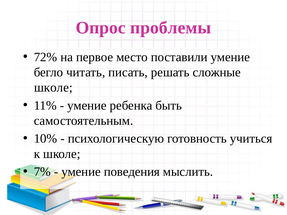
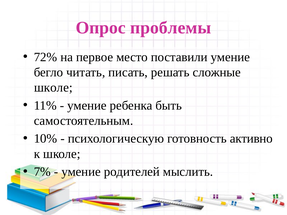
учиться: учиться -> активно (251, 139)
поведения: поведения -> родителей (132, 172)
